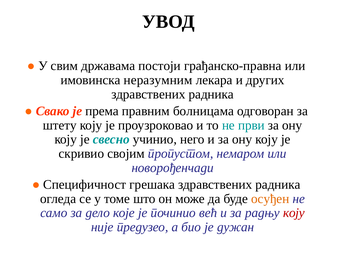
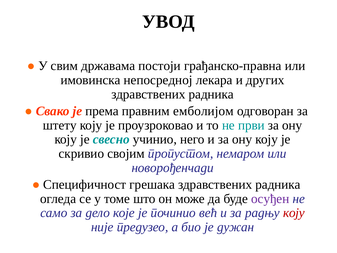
неразумним: неразумним -> непосредној (158, 80)
болницама: болницама -> емболијом (203, 111)
осуђен colour: orange -> purple (270, 199)
